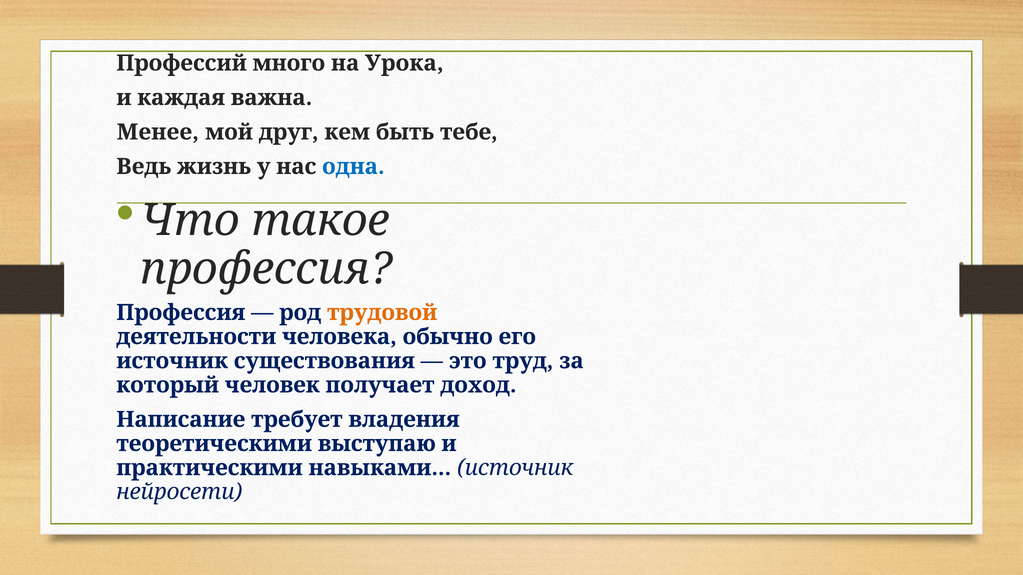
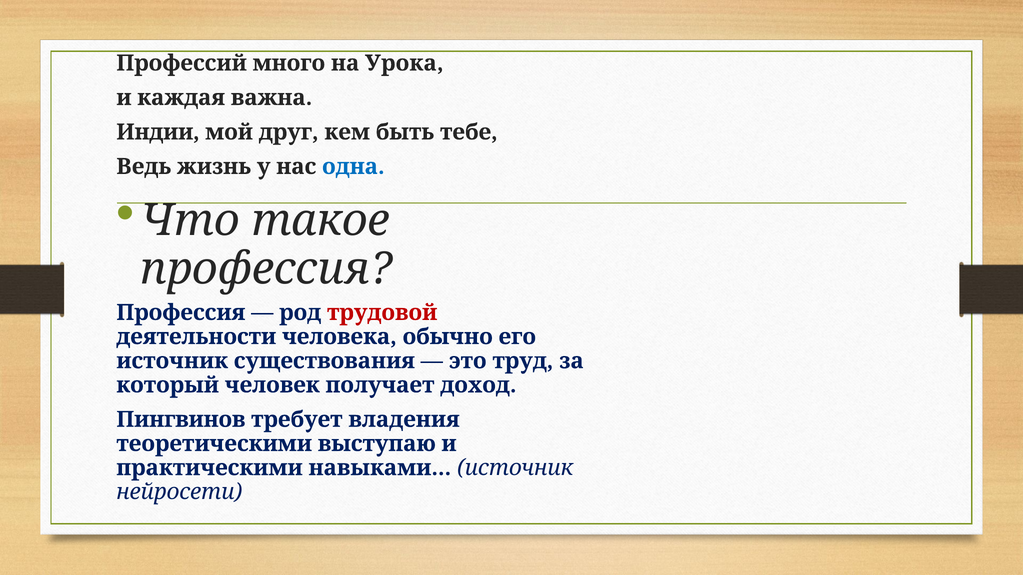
Менее: Менее -> Индии (158, 132)
трудовой colour: orange -> red (382, 313)
Написание: Написание -> Пингвинов (181, 420)
